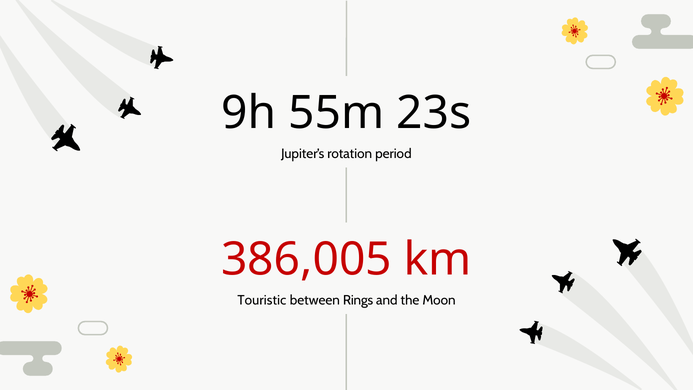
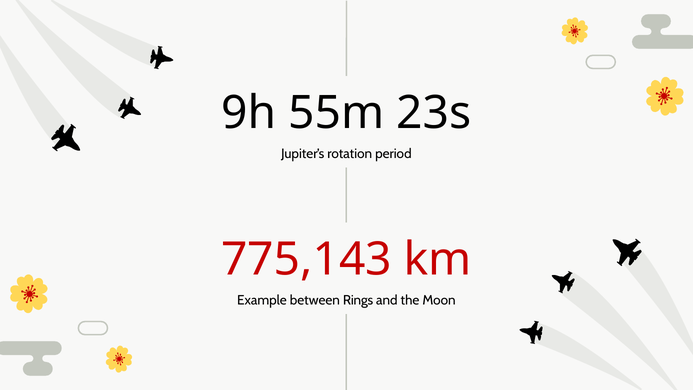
386,005: 386,005 -> 775,143 (306, 259)
Touristic: Touristic -> Example (262, 300)
